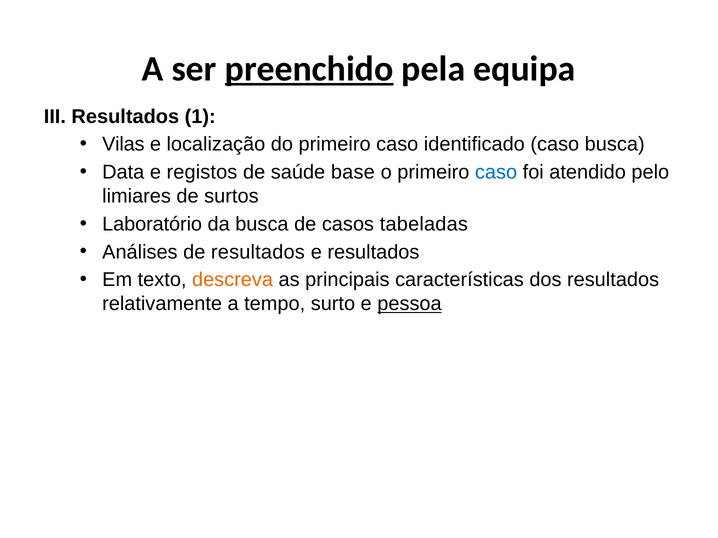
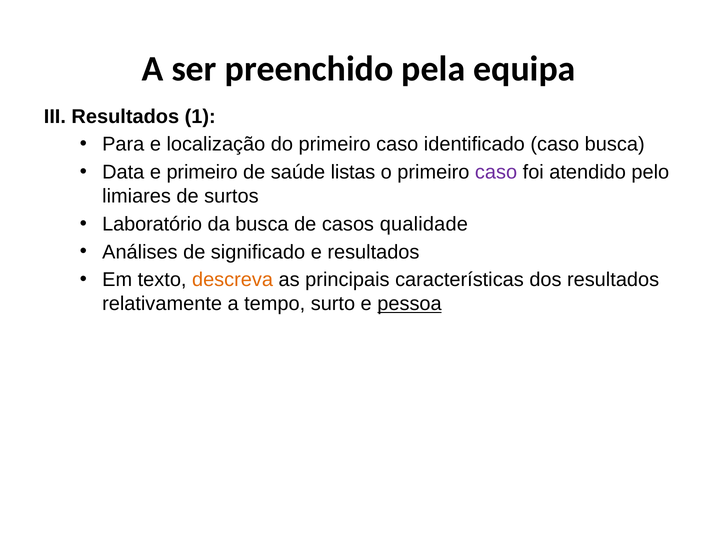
preenchido underline: present -> none (309, 69)
Vilas: Vilas -> Para (123, 144)
e registos: registos -> primeiro (202, 172)
base: base -> listas (353, 172)
caso colour: blue -> purple (496, 172)
tabeladas: tabeladas -> qualidade (424, 224)
de resultados: resultados -> significado (258, 252)
